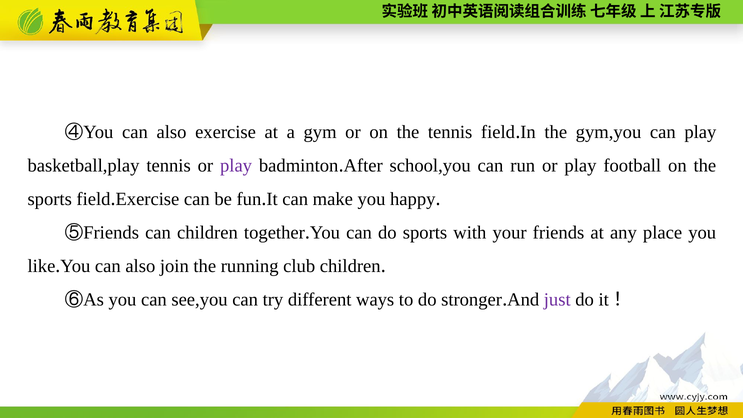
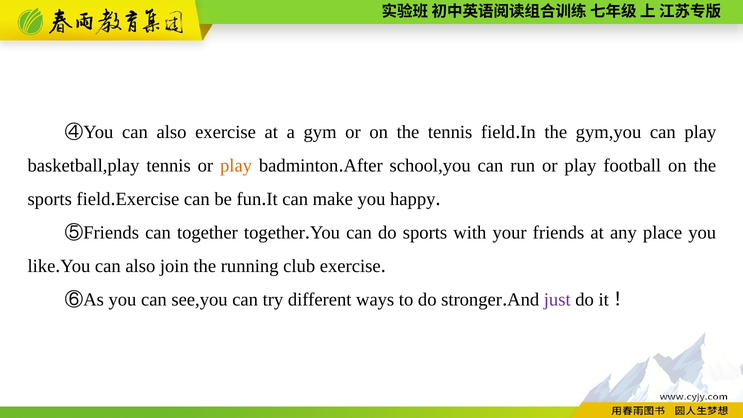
play colour: purple -> orange (236, 166)
can children: children -> together (207, 233)
club children: children -> exercise (350, 266)
